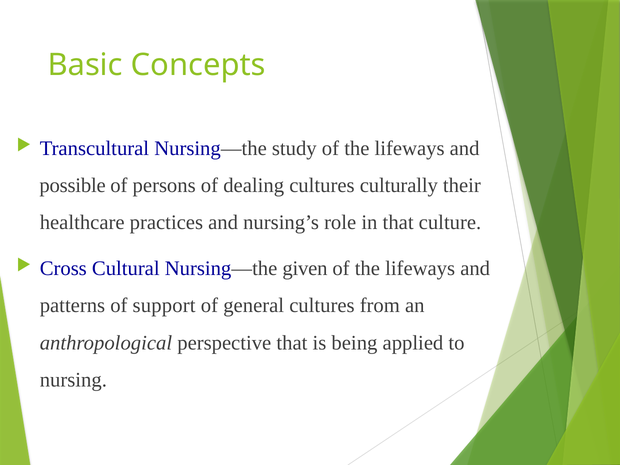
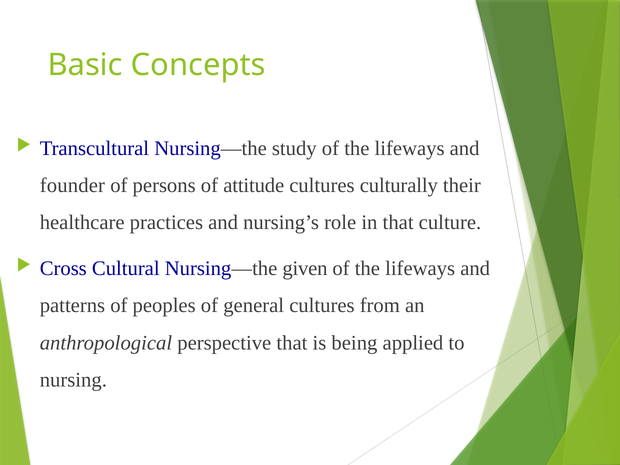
possible: possible -> founder (72, 185)
dealing: dealing -> attitude (254, 185)
support: support -> peoples (164, 306)
